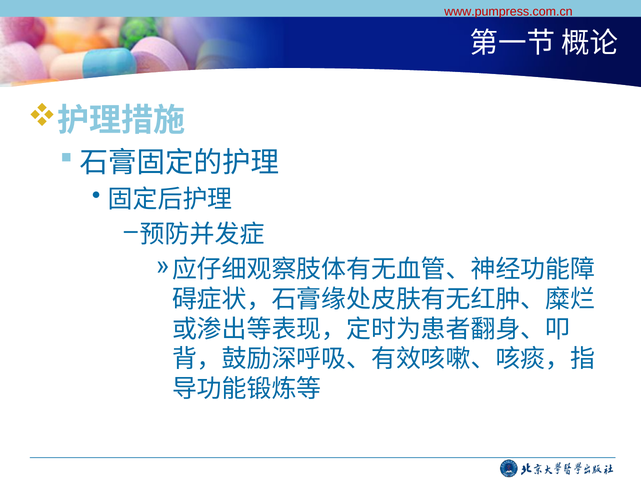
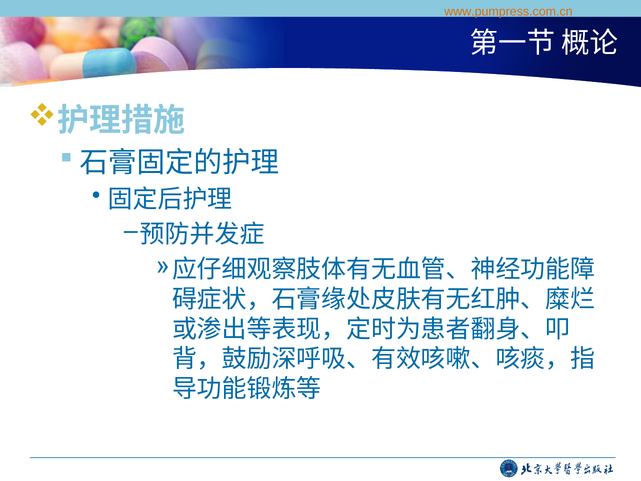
www.pumpress.com.cn colour: red -> orange (508, 12)
